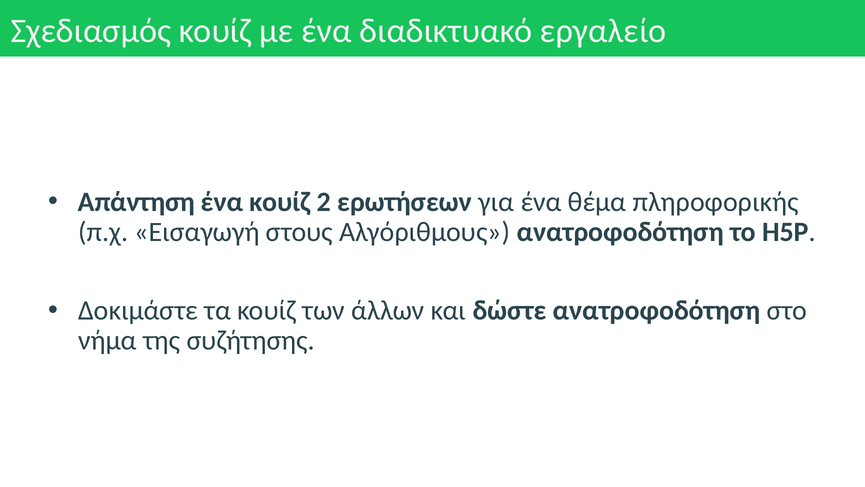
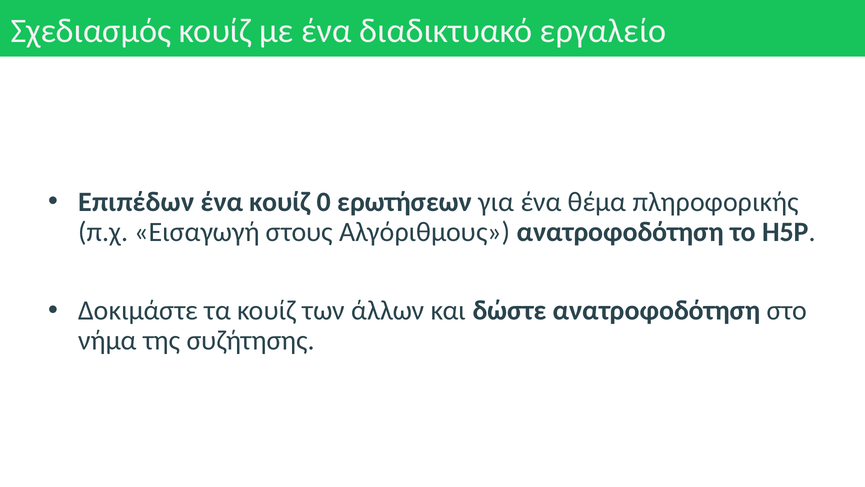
Απάντηση: Απάντηση -> Επιπέδων (136, 202)
2: 2 -> 0 (324, 202)
